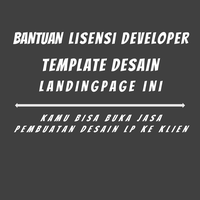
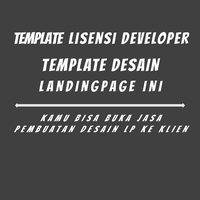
BANTUAN: BANTUAN -> TEMPLATE (38, 39)
